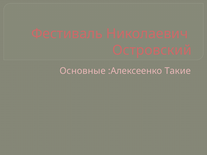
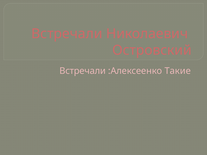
Фестиваль: Фестиваль -> Встречали (67, 34)
Основные: Основные -> Встречали (83, 71)
